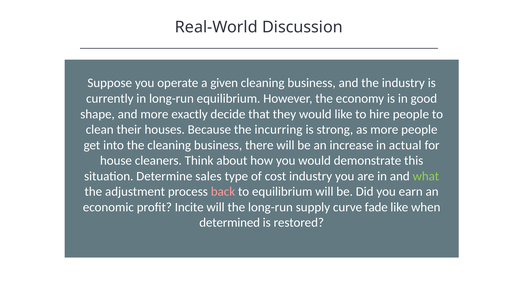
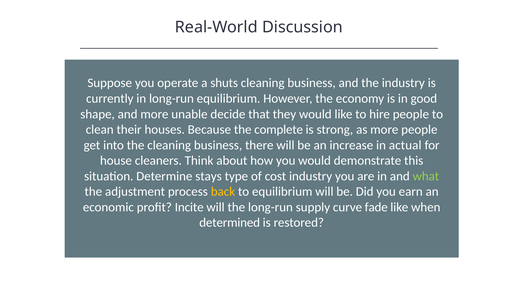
given: given -> shuts (224, 83)
exactly: exactly -> unable (189, 114)
incurring: incurring -> complete (279, 130)
sales: sales -> stays (209, 176)
back colour: pink -> yellow (223, 192)
